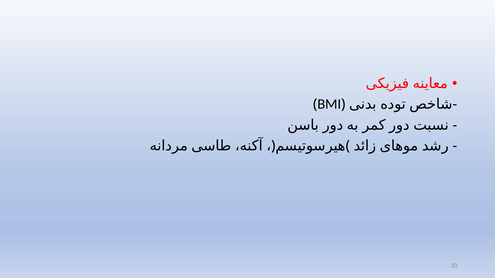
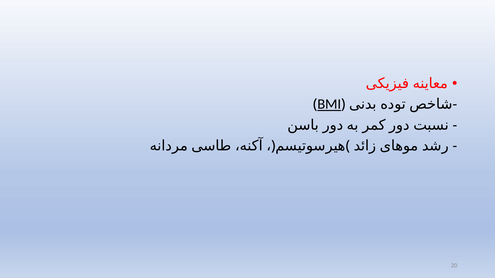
BMI underline: none -> present (329, 104)
